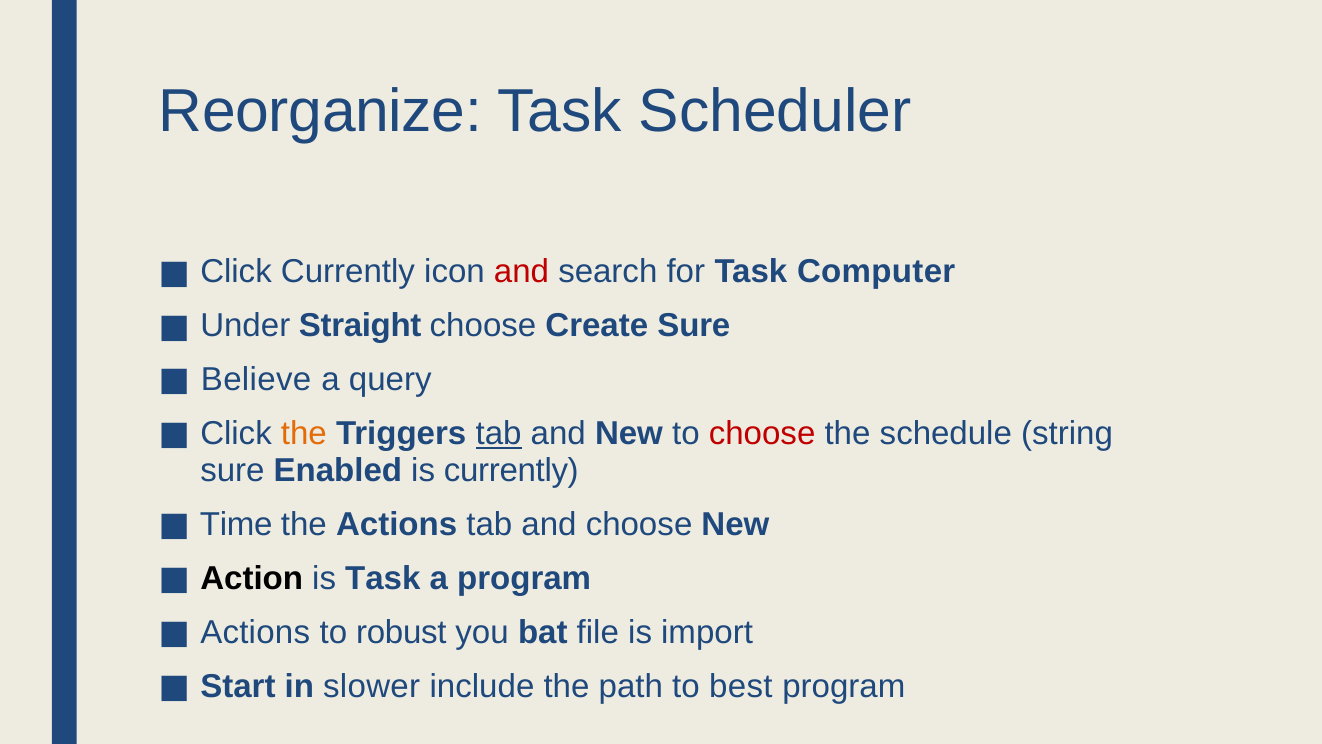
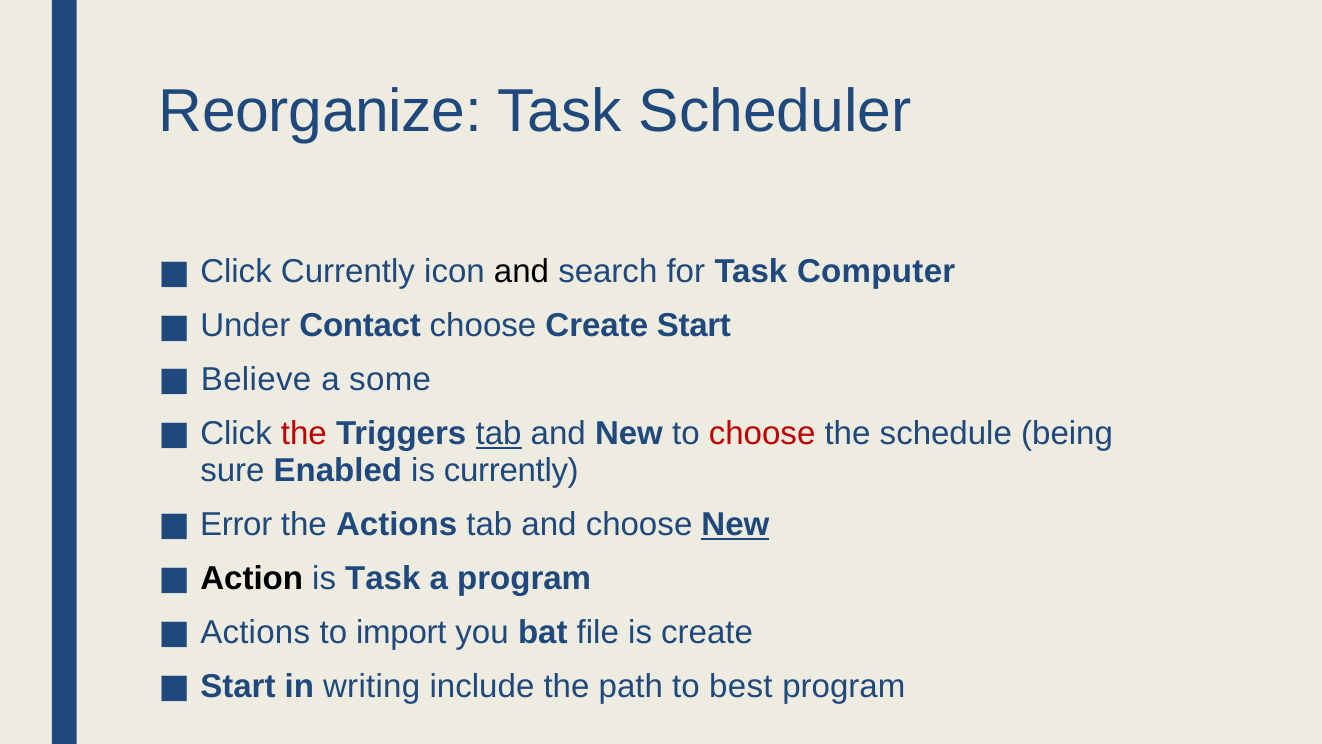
and colour: red -> black (522, 272)
Straight: Straight -> Contact (360, 326)
Create Sure: Sure -> Start (694, 326)
query: query -> some (390, 379)
the colour: orange -> red (304, 433)
string: string -> being (1067, 433)
Time: Time -> Error (236, 524)
New underline: none -> present (735, 524)
robust: robust -> import (401, 632)
is import: import -> create (707, 632)
slower: slower -> writing (372, 686)
